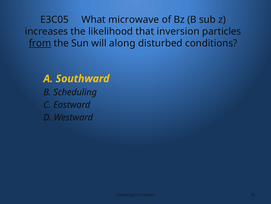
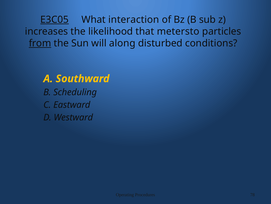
E3C05 underline: none -> present (55, 20)
microwave: microwave -> interaction (134, 20)
inversion: inversion -> metersto (178, 31)
